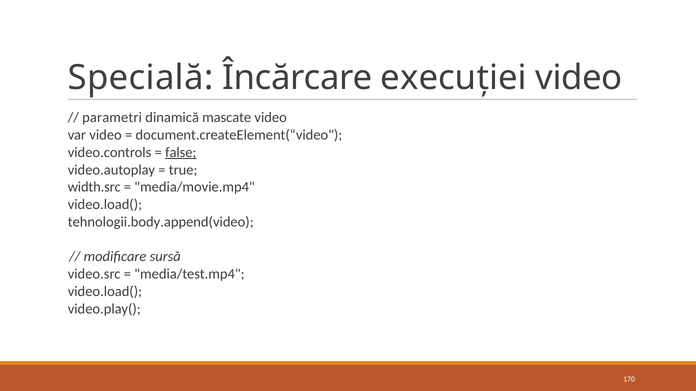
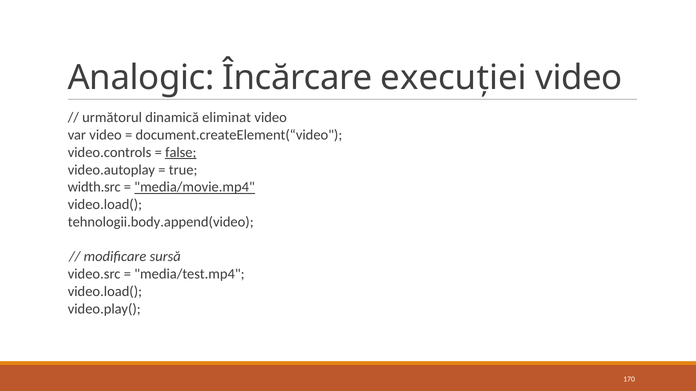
Specială: Specială -> Analogic (141, 78)
parametri: parametri -> următorul (112, 118)
mascate: mascate -> eliminat (227, 118)
media/movie.mp4 underline: none -> present (195, 187)
